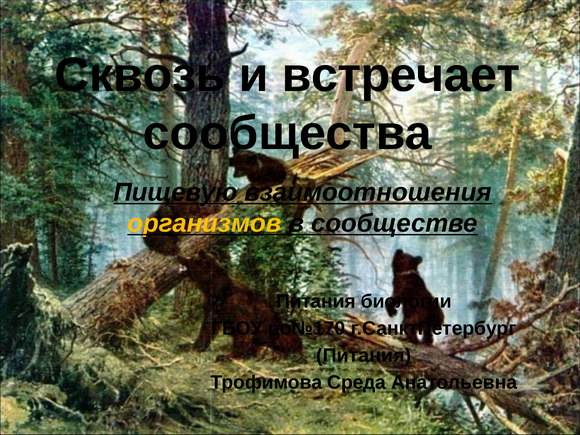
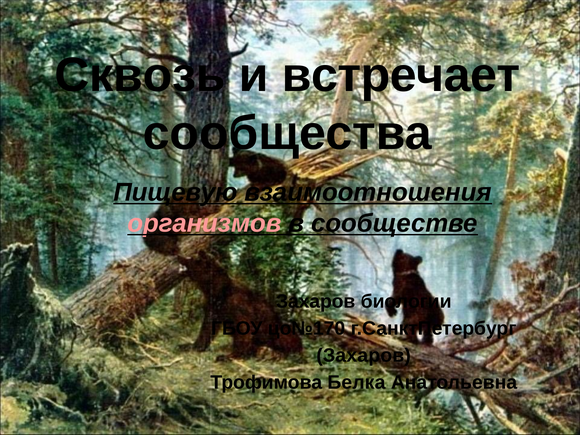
организмов colour: yellow -> pink (204, 223)
Питания: Питания -> Захаров (316, 301)
Питания: Питания -> Захаров (364, 355)
Среда: Среда -> Белка (357, 382)
